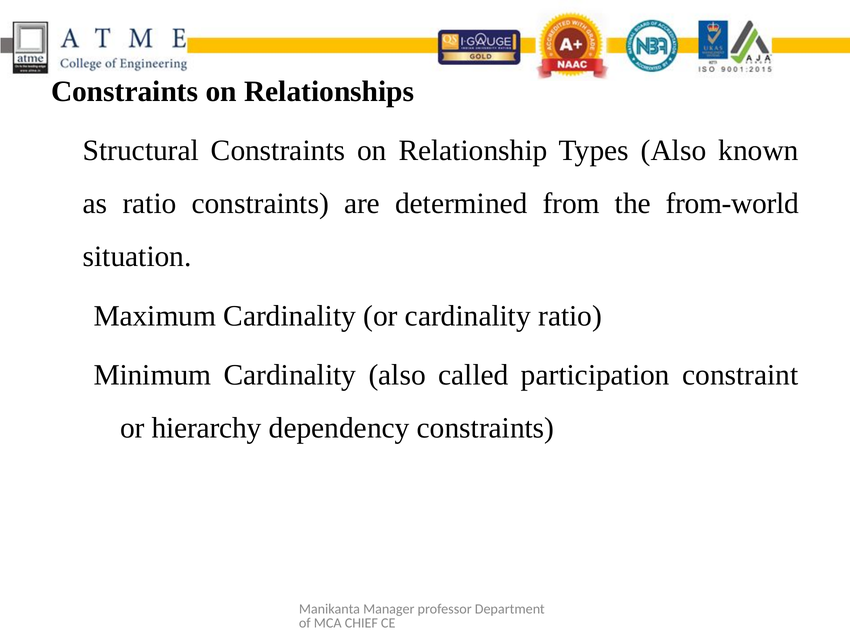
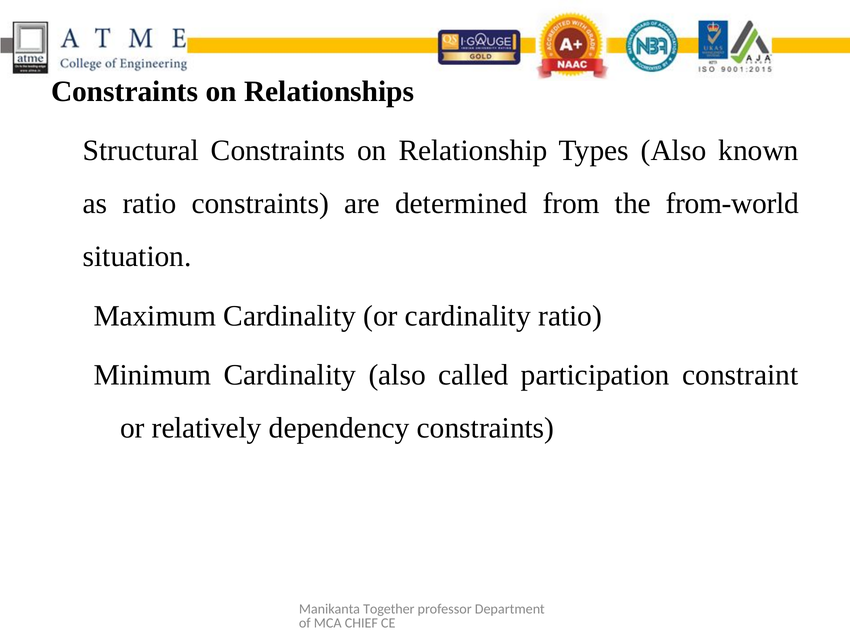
hierarchy: hierarchy -> relatively (207, 428)
Manager: Manager -> Together (389, 609)
